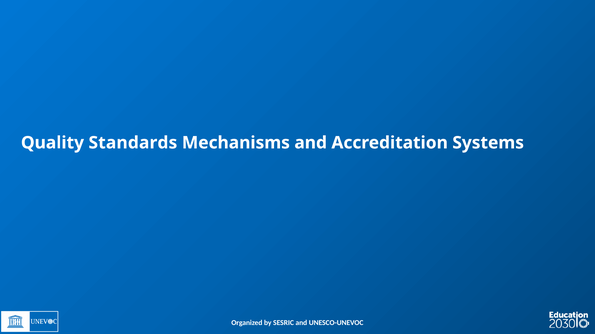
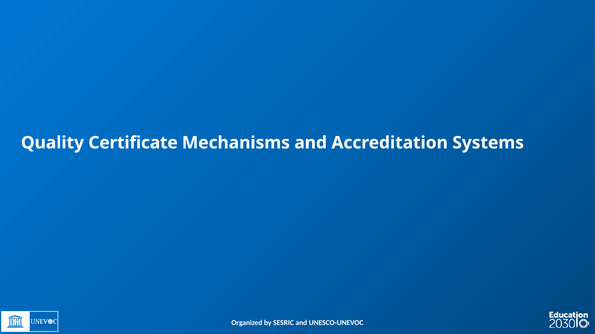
Standards: Standards -> Certificate (133, 143)
